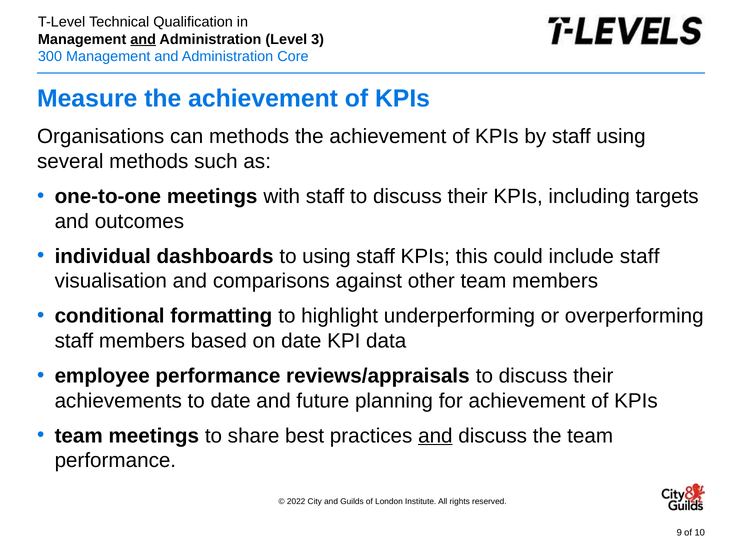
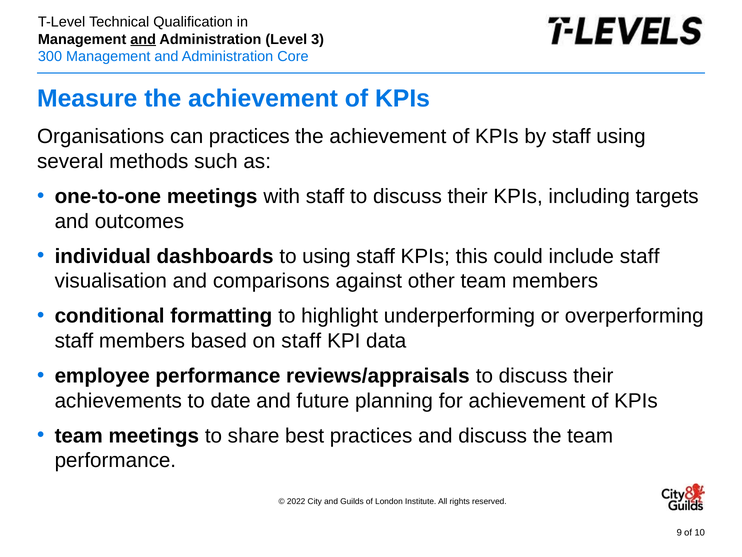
can methods: methods -> practices (249, 137)
on date: date -> staff (301, 341)
and underline: present -> none (435, 435)
